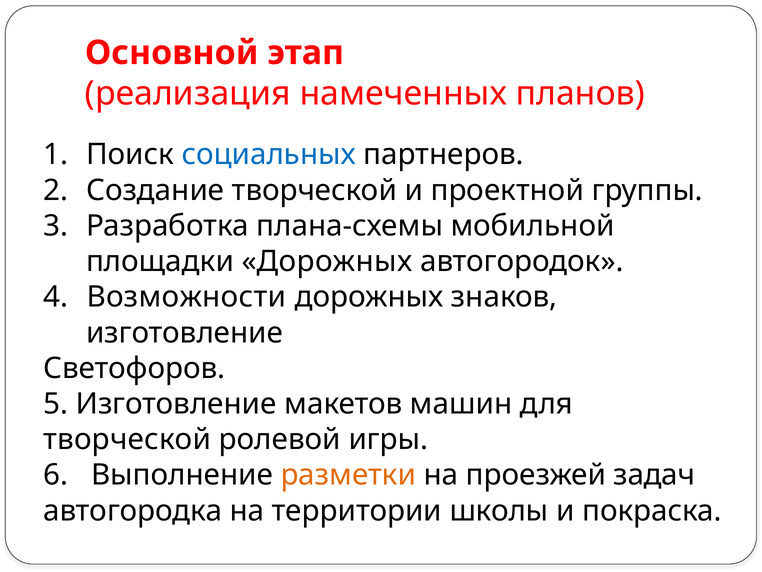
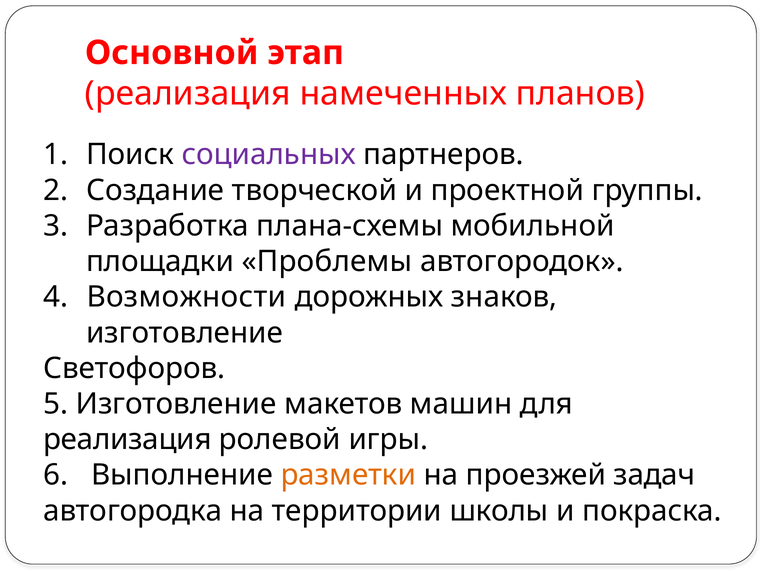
социальных colour: blue -> purple (269, 155)
площадки Дорожных: Дорожных -> Проблемы (327, 261)
творческой: творческой -> реализация (127, 439)
